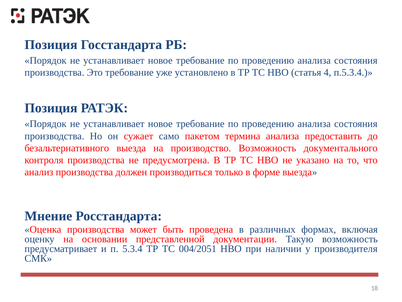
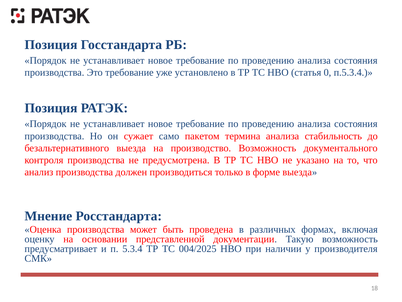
4: 4 -> 0 (327, 73)
предоставить: предоставить -> стабильность (333, 136)
004/2051: 004/2051 -> 004/2025 (198, 248)
